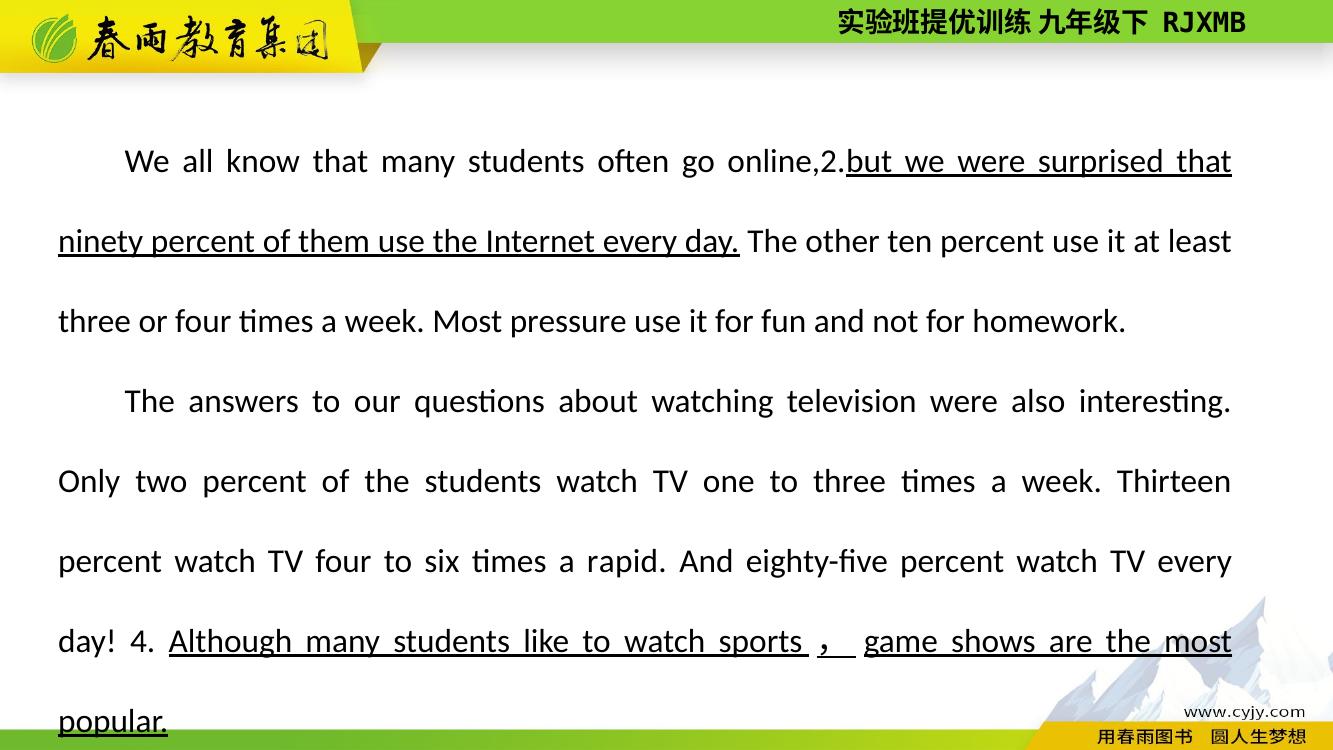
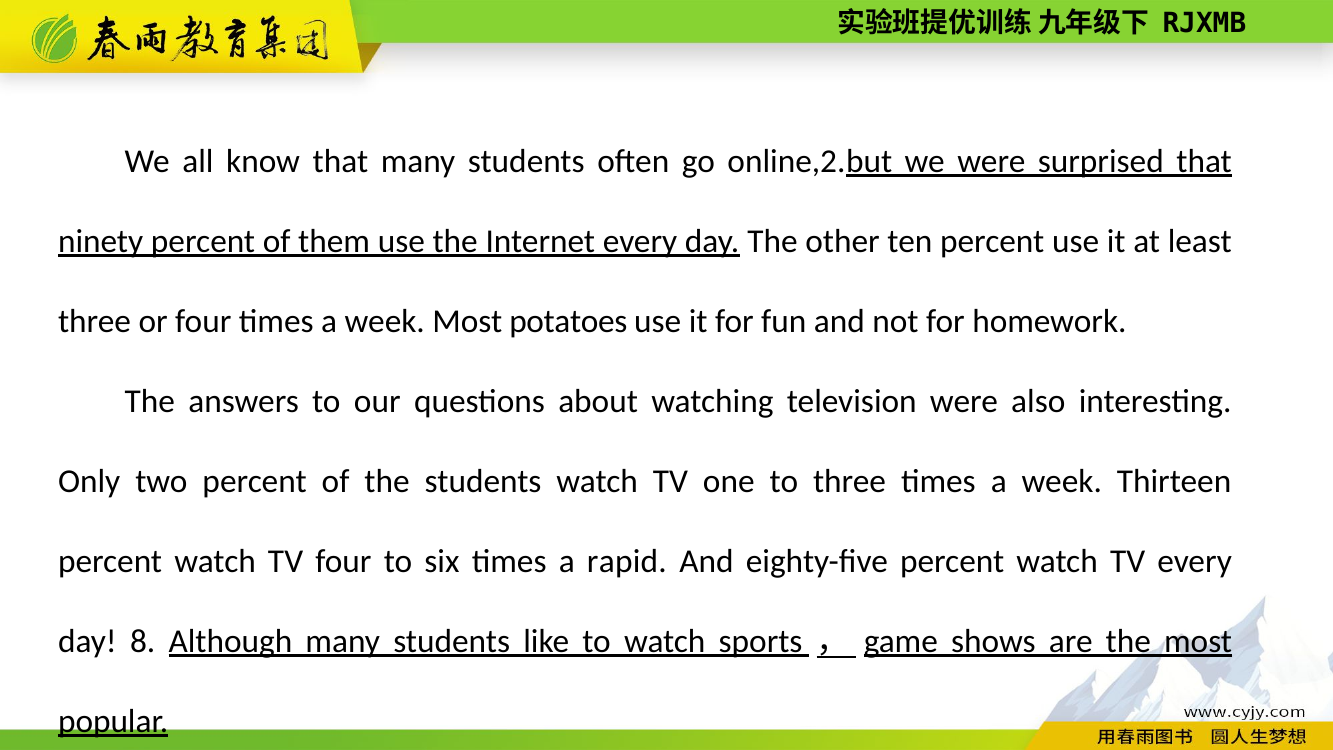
pressure: pressure -> potatoes (568, 321)
4: 4 -> 8 (143, 641)
